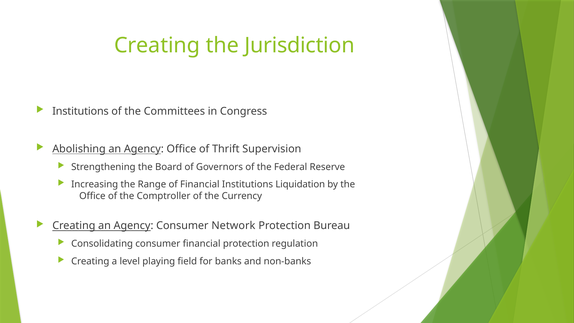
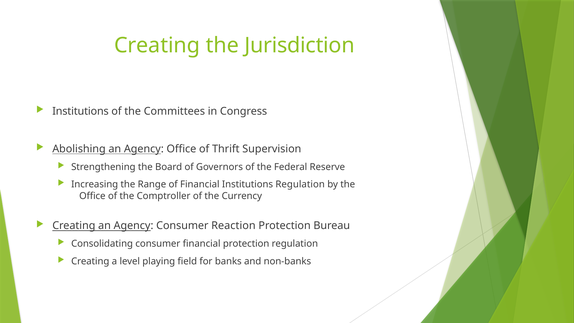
Institutions Liquidation: Liquidation -> Regulation (300, 184)
Network: Network -> Reaction (233, 226)
